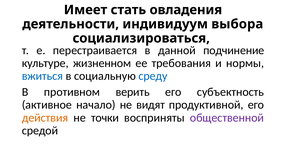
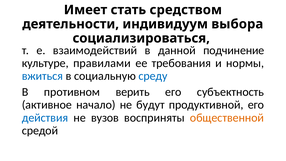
овладения: овладения -> средством (186, 10)
перестраивается: перестраивается -> взаимодействий (95, 50)
жизненном: жизненном -> правилами (102, 63)
видят: видят -> будут (151, 105)
действия colour: orange -> blue (45, 118)
точки: точки -> вузов (105, 118)
общественной colour: purple -> orange (227, 118)
